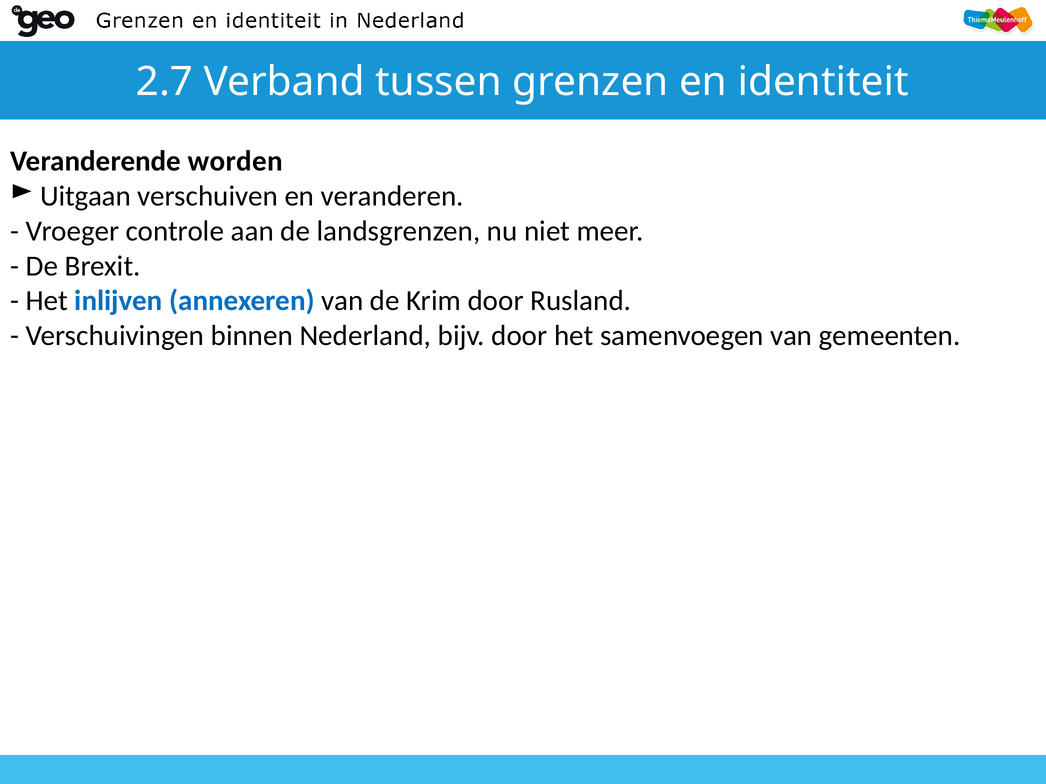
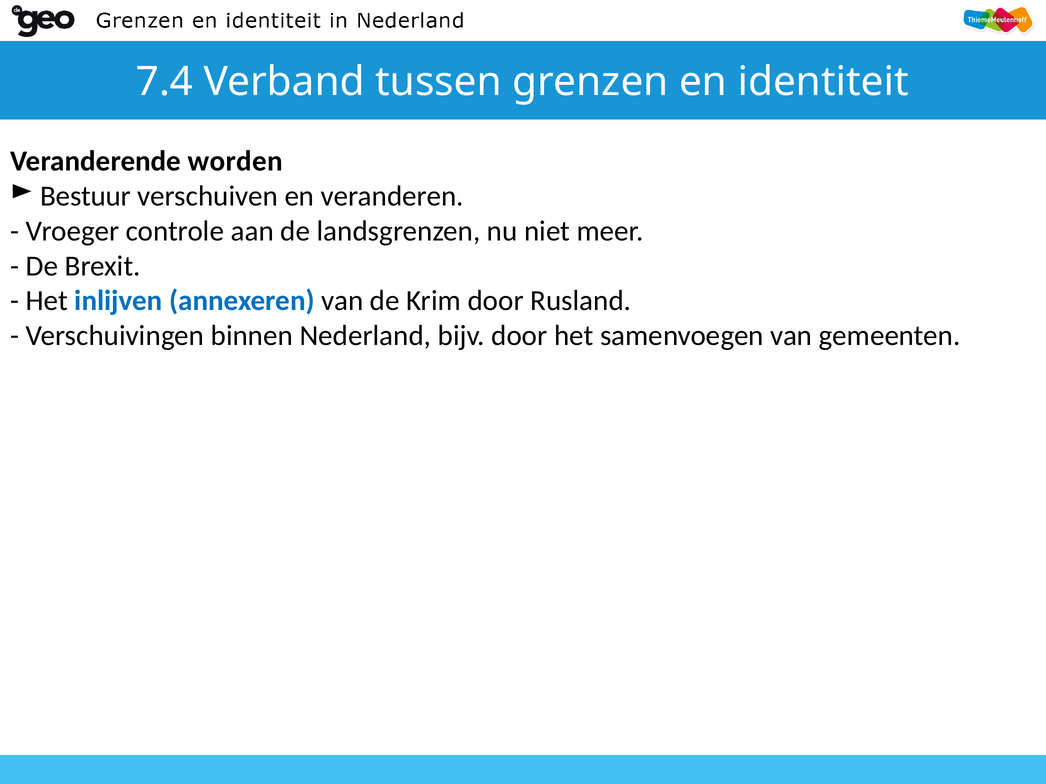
2.7: 2.7 -> 7.4 (164, 82)
Uitgaan: Uitgaan -> Bestuur (86, 196)
